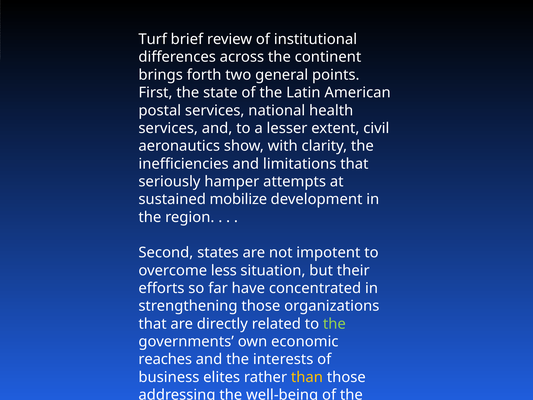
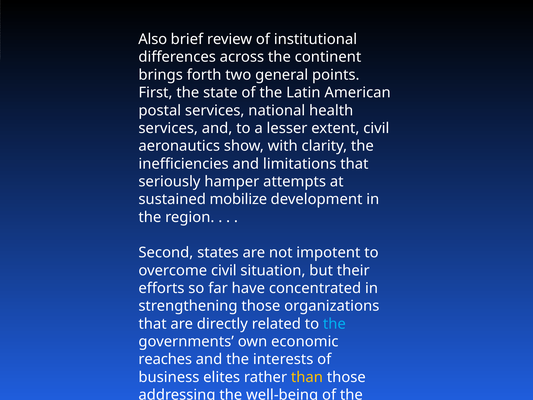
Turf: Turf -> Also (153, 39)
overcome less: less -> civil (224, 270)
the colour: light green -> light blue (334, 324)
